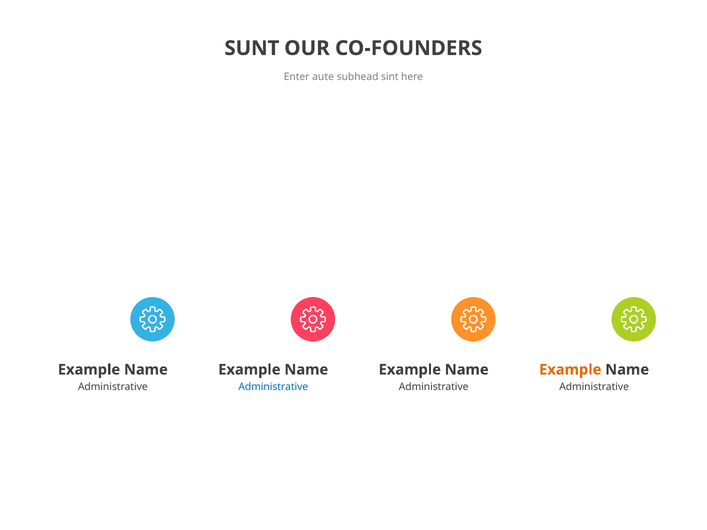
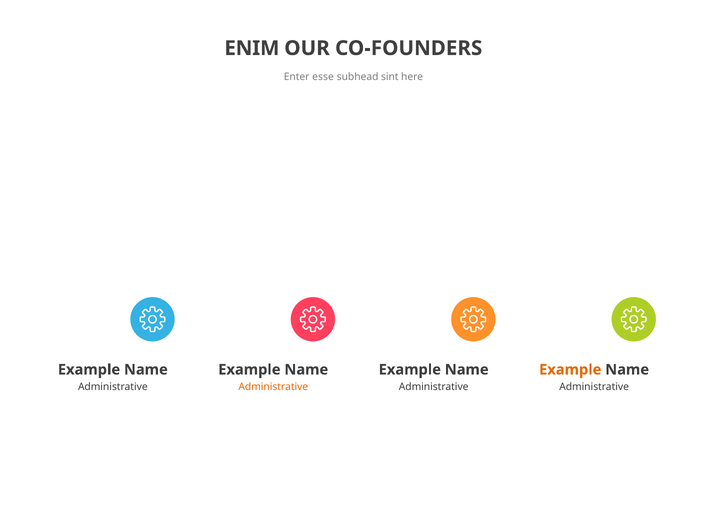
SUNT: SUNT -> ENIM (252, 48)
aute: aute -> esse (323, 77)
Administrative colour: blue -> orange (273, 387)
